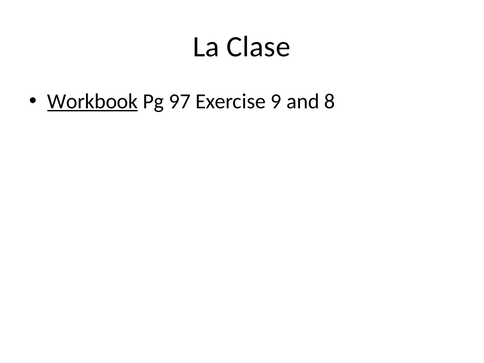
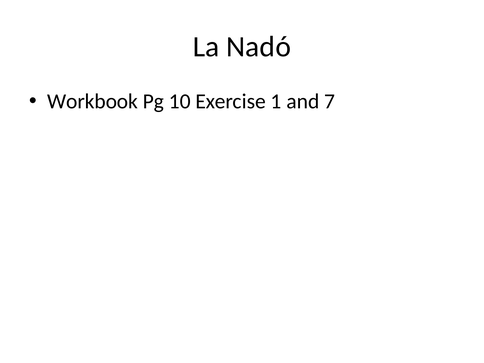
Clase: Clase -> Nadó (258, 47)
Workbook underline: present -> none (93, 102)
97: 97 -> 10 (180, 102)
9: 9 -> 1 (276, 102)
8: 8 -> 7 (330, 102)
